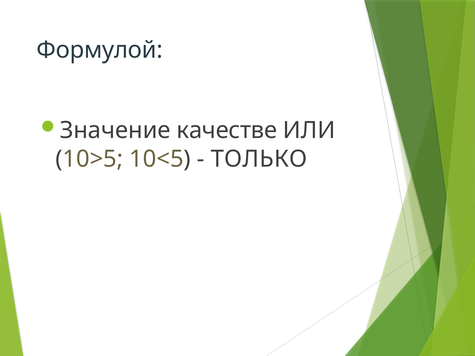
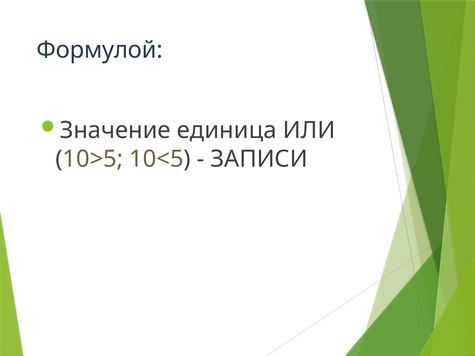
качестве: качестве -> единица (227, 131)
ТОЛЬКО: ТОЛЬКО -> ЗАПИСИ (259, 159)
